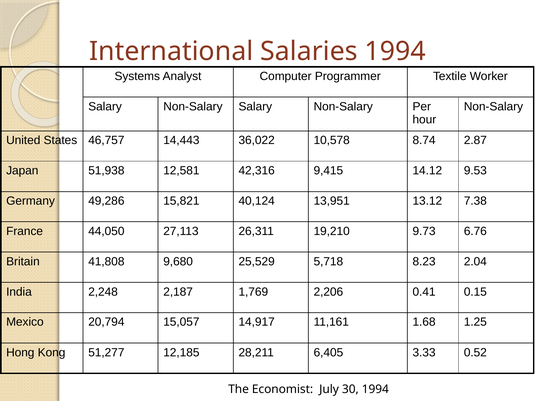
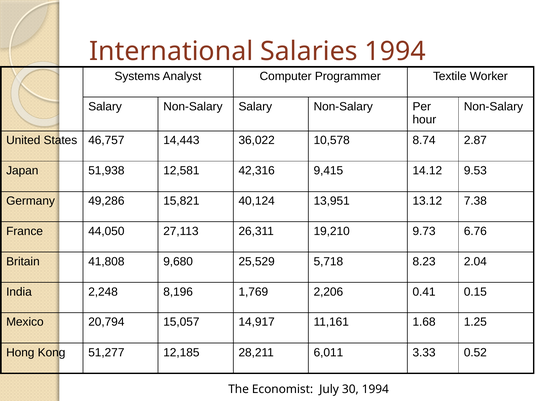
2,187: 2,187 -> 8,196 (178, 292)
6,405: 6,405 -> 6,011 (328, 353)
